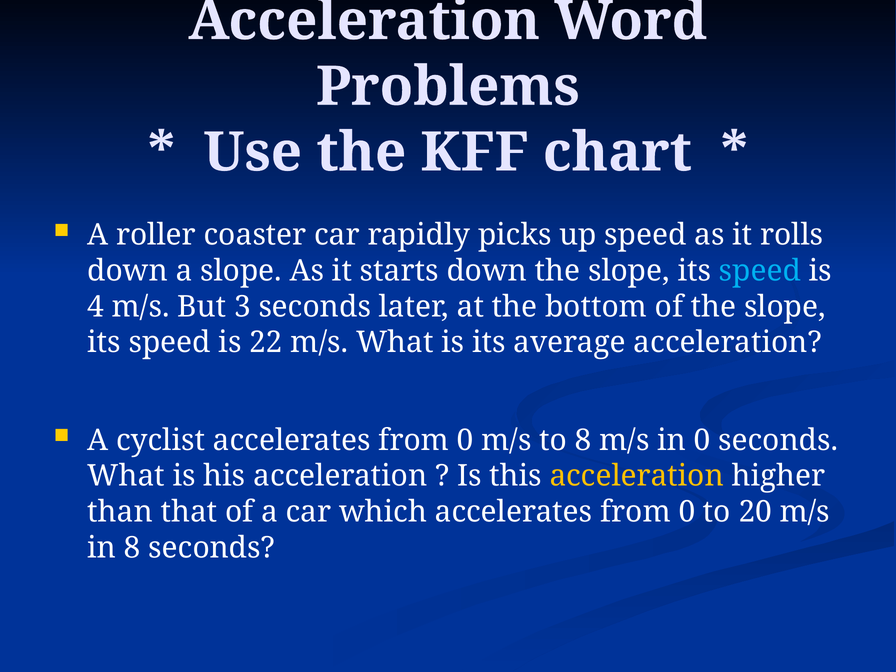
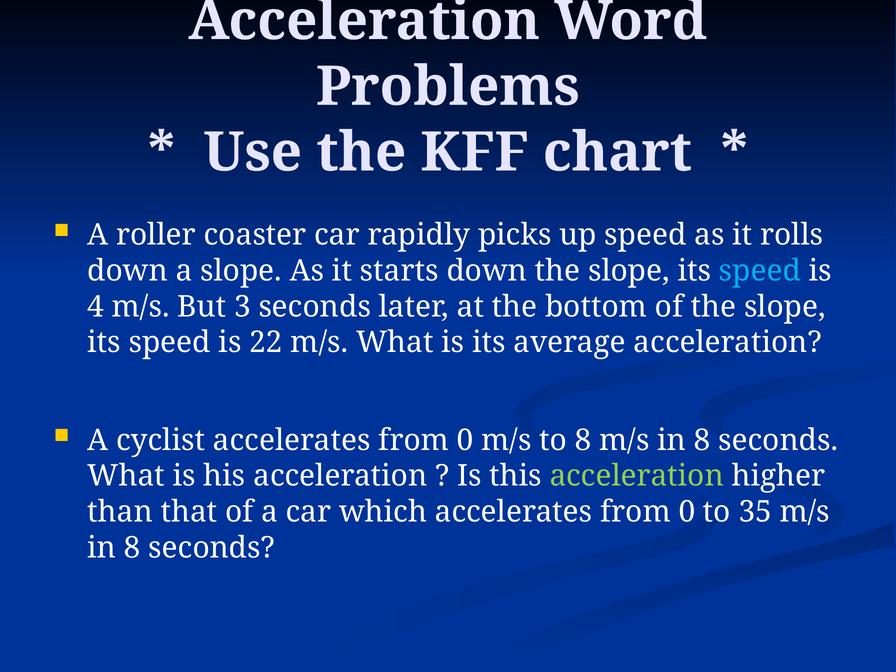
8 m/s in 0: 0 -> 8 (702, 440)
acceleration colour: yellow -> light green (637, 476)
20: 20 -> 35 (755, 512)
